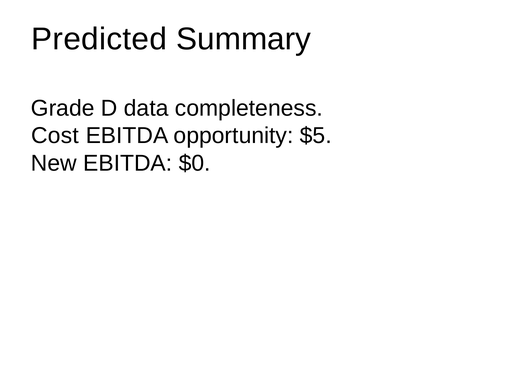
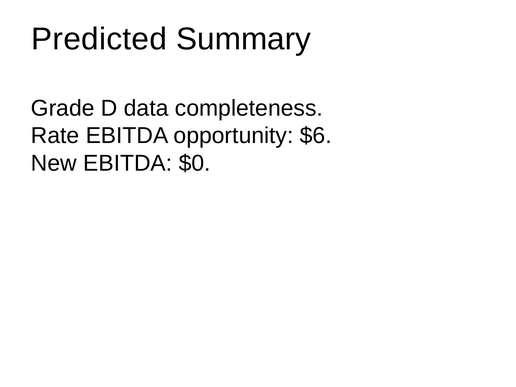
Cost: Cost -> Rate (55, 136)
$5: $5 -> $6 (316, 136)
